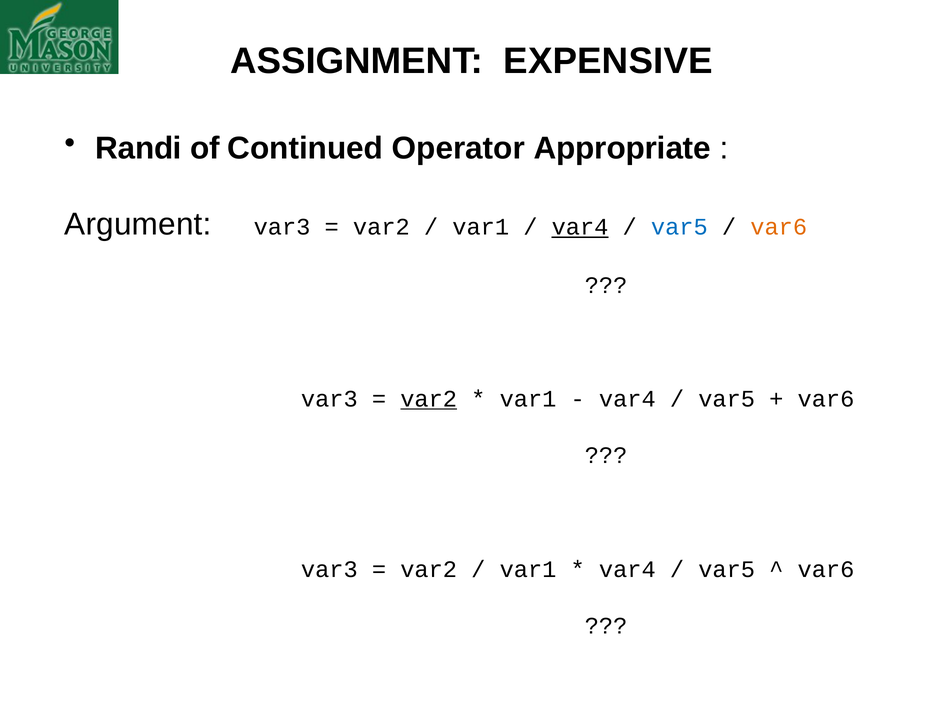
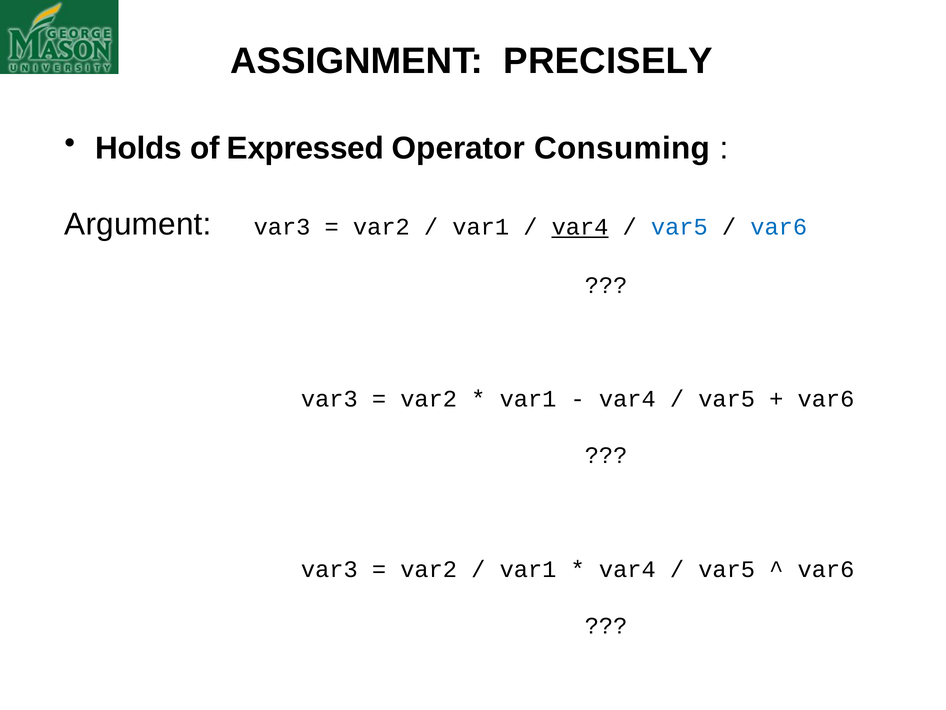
EXPENSIVE: EXPENSIVE -> PRECISELY (608, 61)
Randi: Randi -> Holds (139, 148)
Continued: Continued -> Expressed (305, 148)
Appropriate: Appropriate -> Consuming (622, 148)
var6 colour: orange -> blue (779, 227)
var2 underline: present -> none (429, 399)
